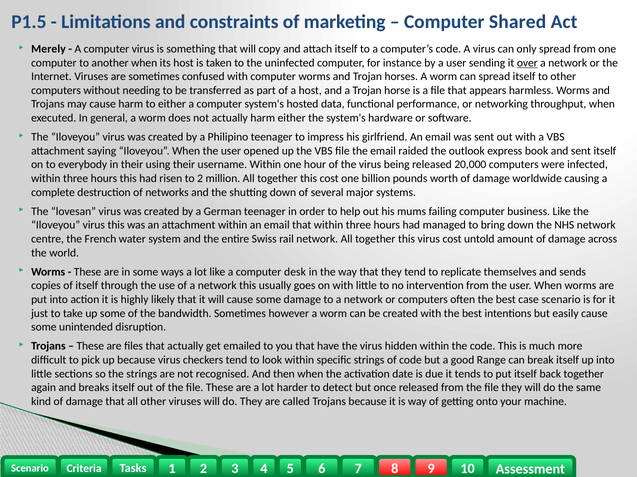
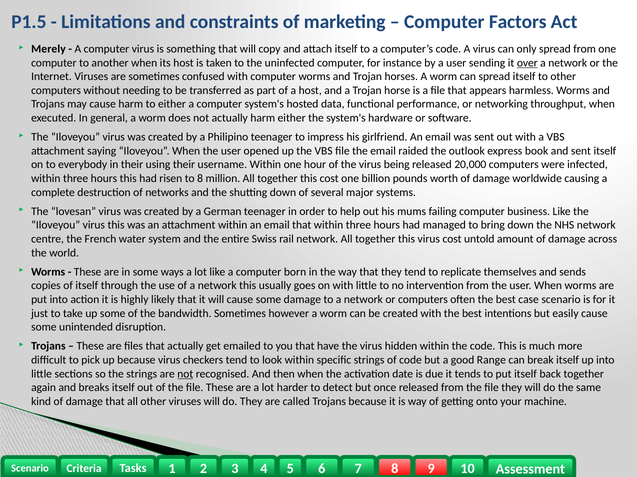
Shared: Shared -> Factors (518, 22)
to 2: 2 -> 8 (200, 179)
desk: desk -> born (295, 272)
not underline: none -> present (185, 374)
